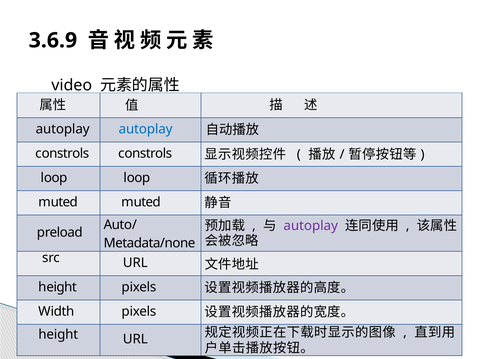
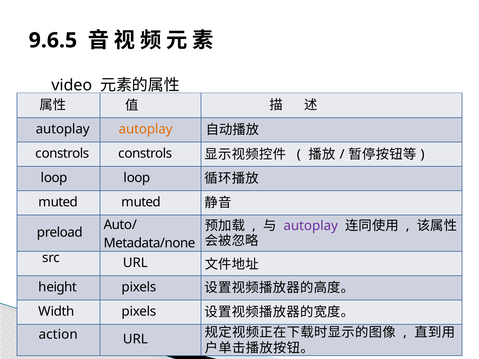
3.6.9: 3.6.9 -> 9.6.5 (53, 40)
autoplay colour: blue -> orange (146, 129)
height: height -> action (58, 335)
